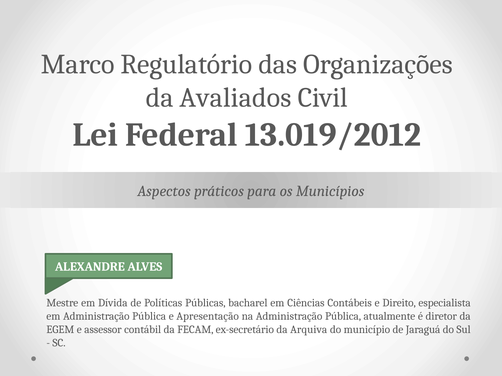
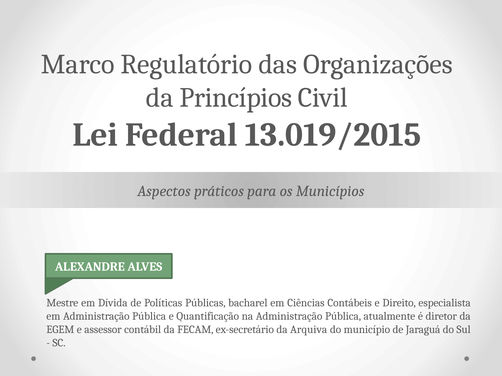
Avaliados: Avaliados -> Princípios (236, 98)
13.019/2012: 13.019/2012 -> 13.019/2015 (333, 135)
Apresentação: Apresentação -> Quantificação (208, 317)
